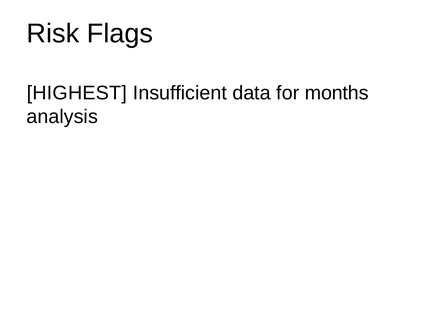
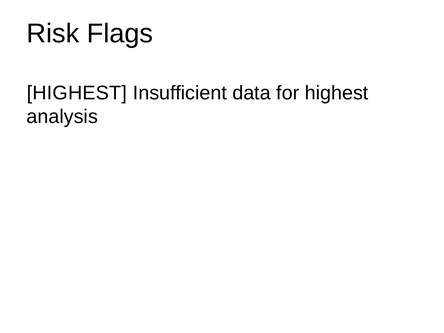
for months: months -> highest (337, 93)
